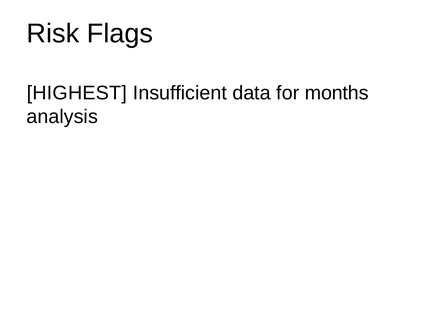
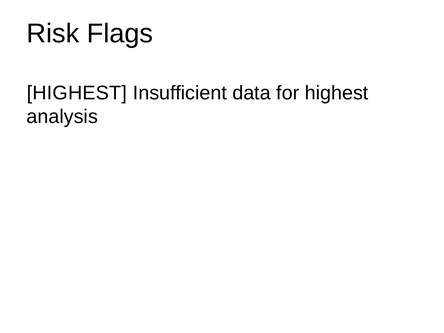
for months: months -> highest (337, 93)
